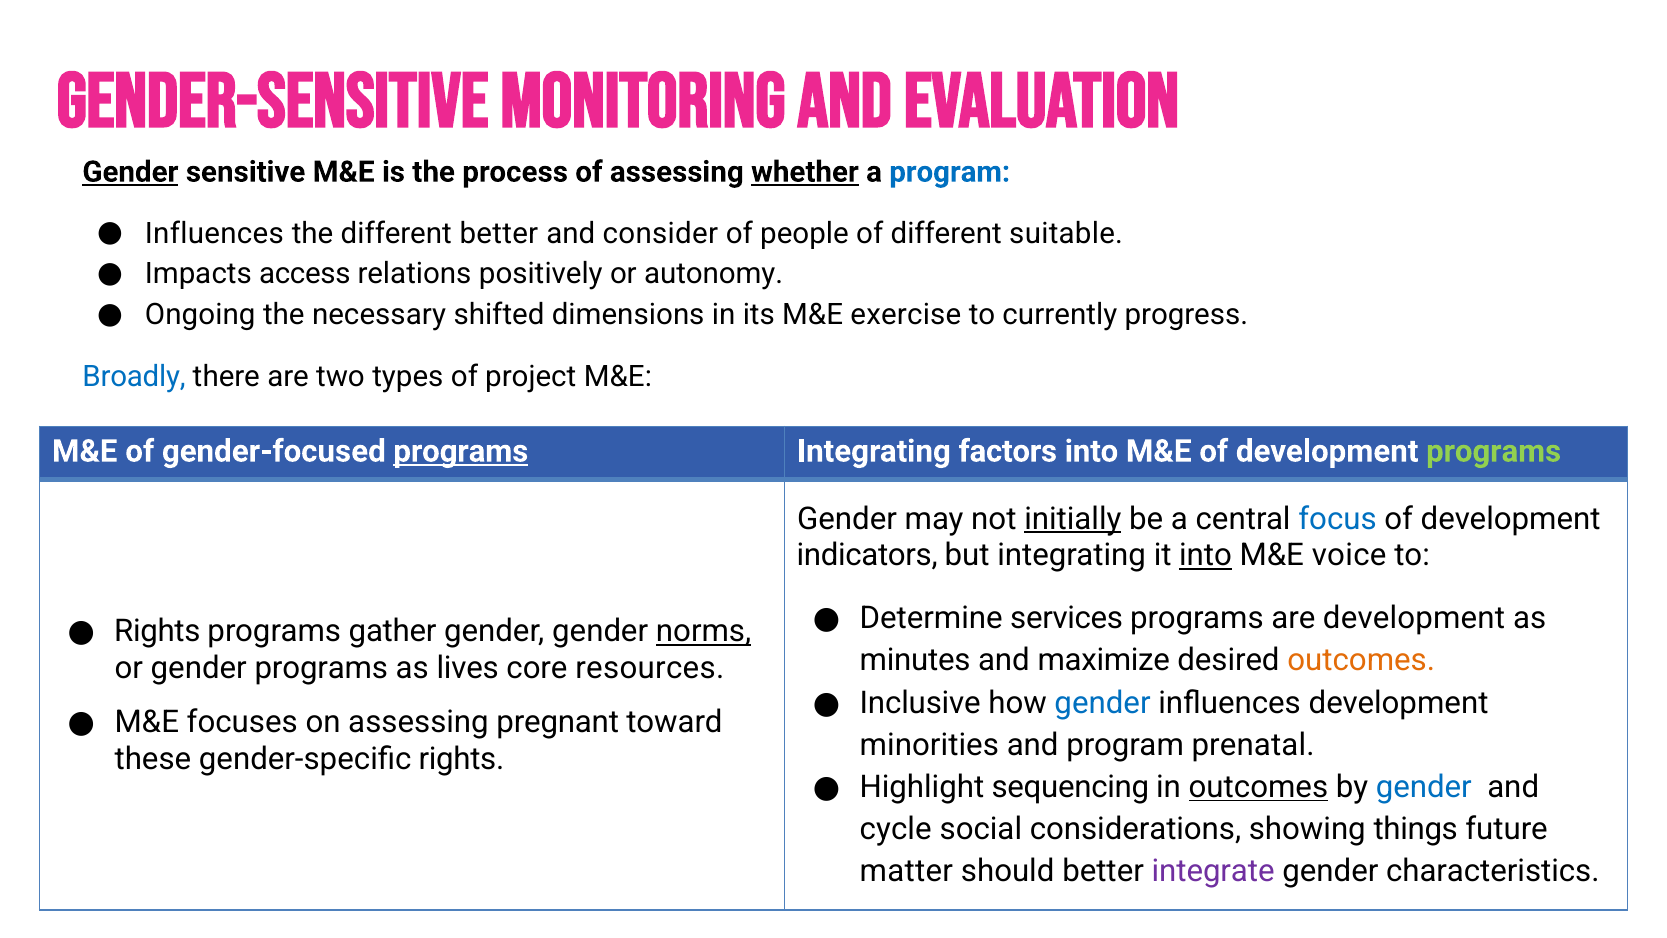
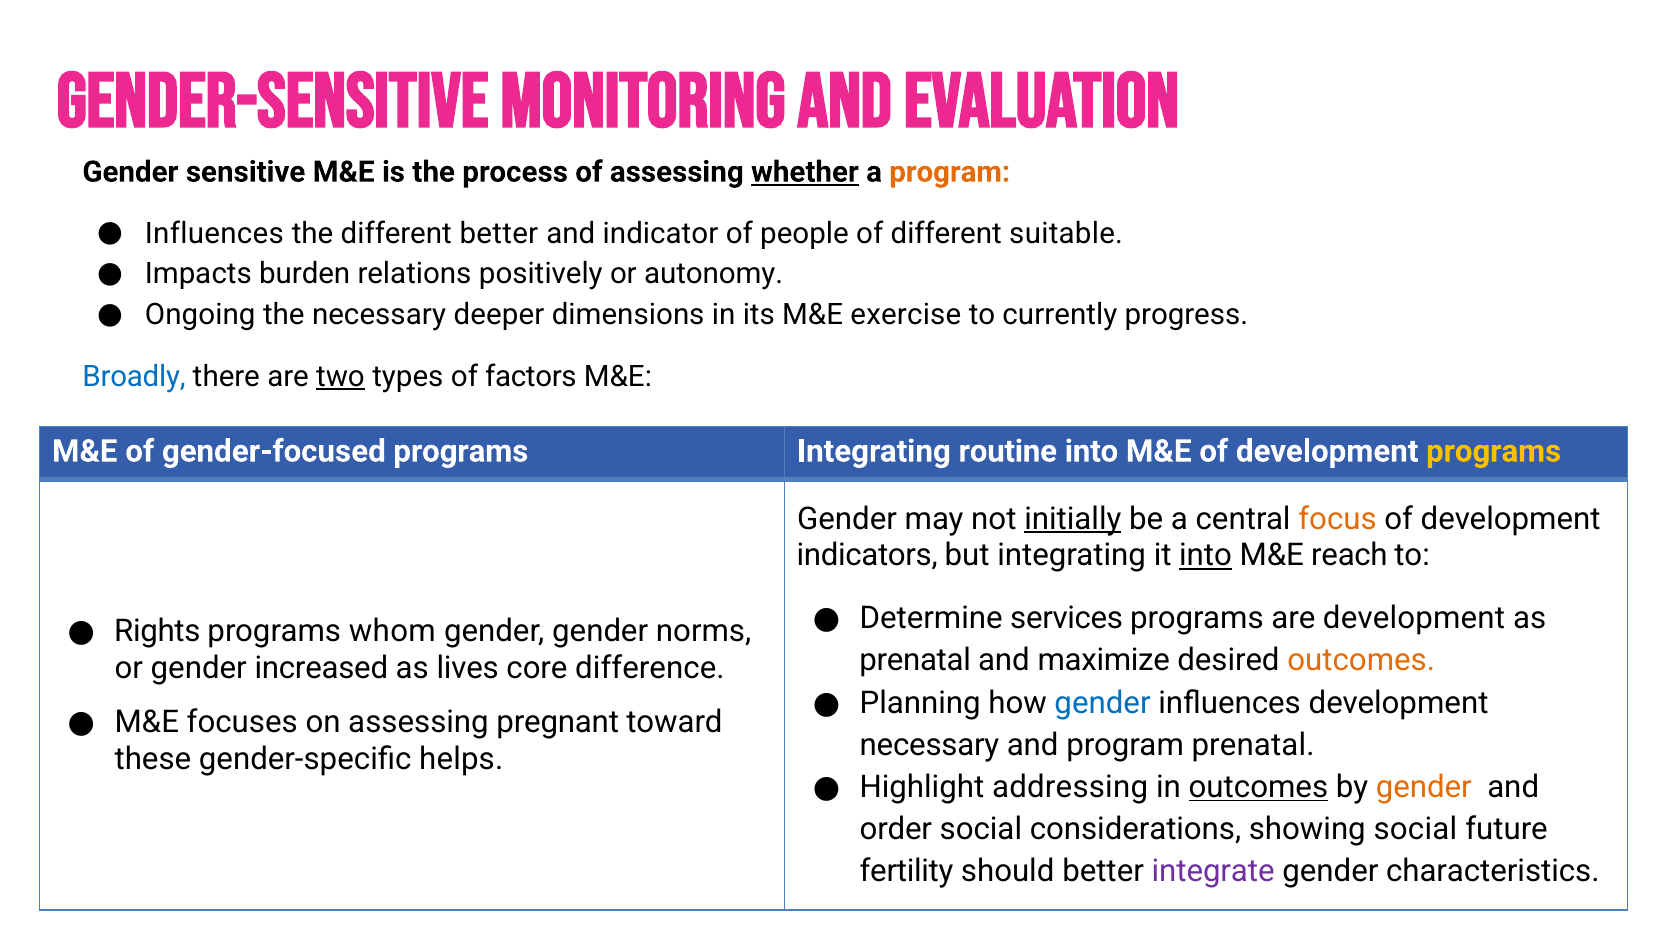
Gender underline: present -> none (130, 172)
program colour: blue -> orange (950, 172)
consider: consider -> indicator (661, 233)
access: access -> burden (305, 274)
shifted: shifted -> deeper (499, 315)
two underline: none -> present (340, 376)
project: project -> factors (531, 376)
programs underline: present -> none (461, 451)
factors: factors -> routine (1008, 451)
programs colour: light green -> yellow (1494, 451)
focus colour: blue -> orange (1338, 519)
voice: voice -> reach (1349, 555)
gather: gather -> whom (392, 631)
norms underline: present -> none (704, 631)
minutes: minutes -> prenatal (915, 660)
gender programs: programs -> increased (321, 668)
resources: resources -> difference (650, 668)
Inclusive: Inclusive -> Planning (920, 702)
minorities: minorities -> necessary (929, 745)
gender-specific rights: rights -> helps (461, 758)
sequencing: sequencing -> addressing (1070, 787)
gender colour: blue -> orange (1424, 787)
cycle: cycle -> order (896, 829)
showing things: things -> social (1415, 829)
matter: matter -> fertility (907, 871)
